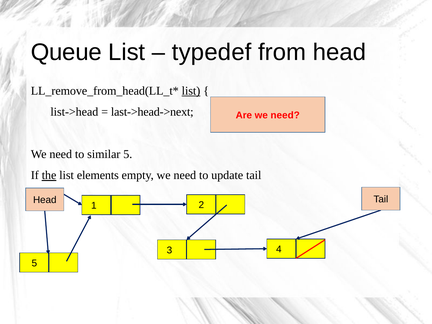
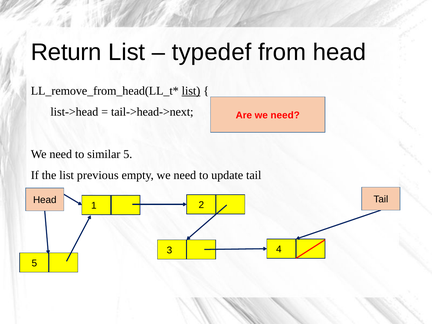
Queue: Queue -> Return (66, 52)
last->head->next: last->head->next -> tail->head->next (152, 112)
the underline: present -> none (49, 175)
elements: elements -> previous (98, 175)
